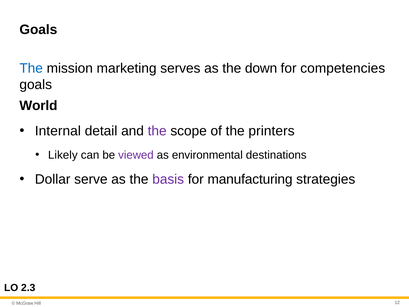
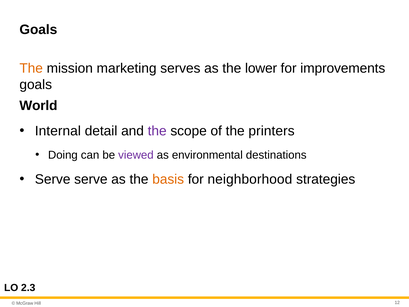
The colour: blue -> orange (31, 68)
down: down -> lower (261, 68)
competencies: competencies -> improvements (343, 68)
Likely: Likely -> Doing (63, 155)
Dollar: Dollar -> Serve (53, 179)
basis colour: purple -> orange (168, 179)
manufacturing: manufacturing -> neighborhood (250, 179)
